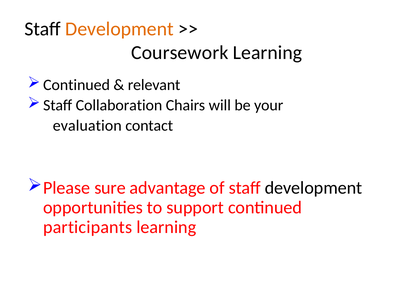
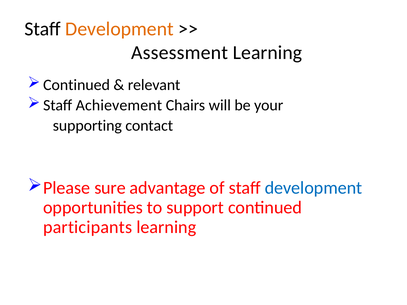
Coursework: Coursework -> Assessment (180, 53)
Collaboration: Collaboration -> Achievement (119, 105)
evaluation: evaluation -> supporting (87, 126)
development colour: black -> blue (313, 188)
